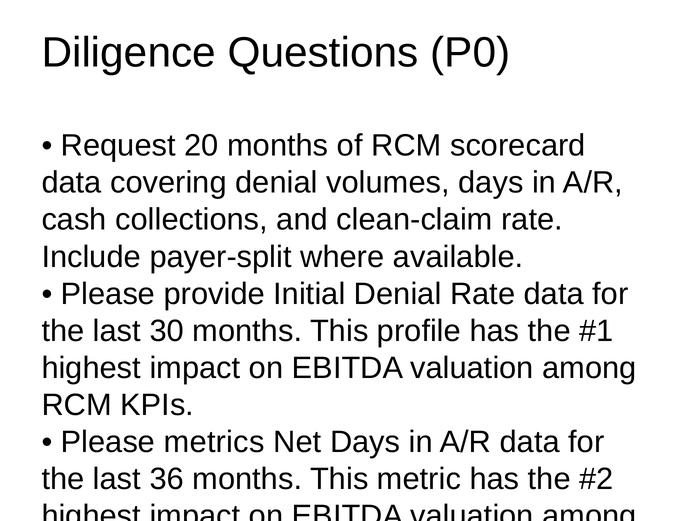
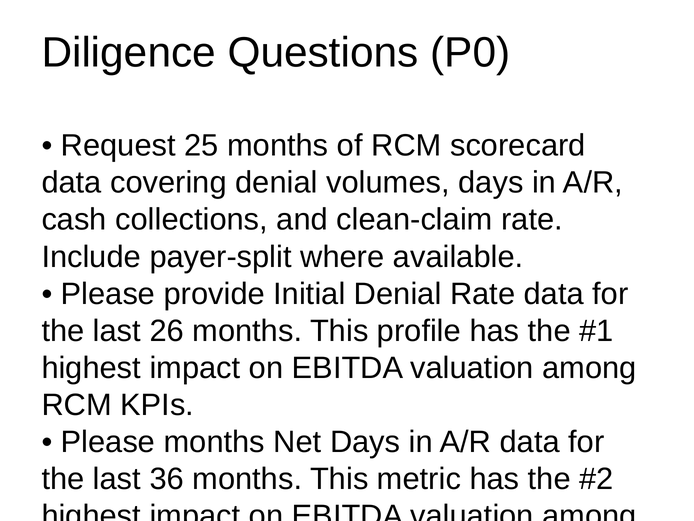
20: 20 -> 25 (201, 146)
30: 30 -> 26 (167, 331)
Please metrics: metrics -> months (214, 442)
